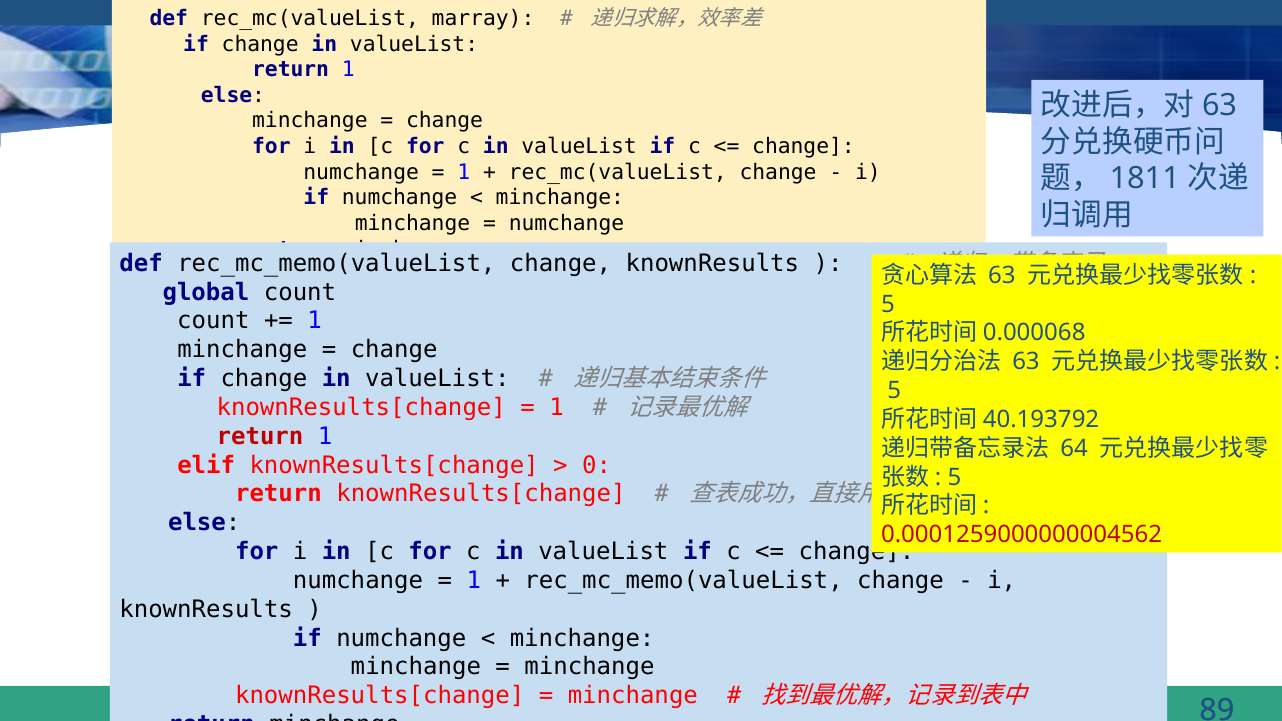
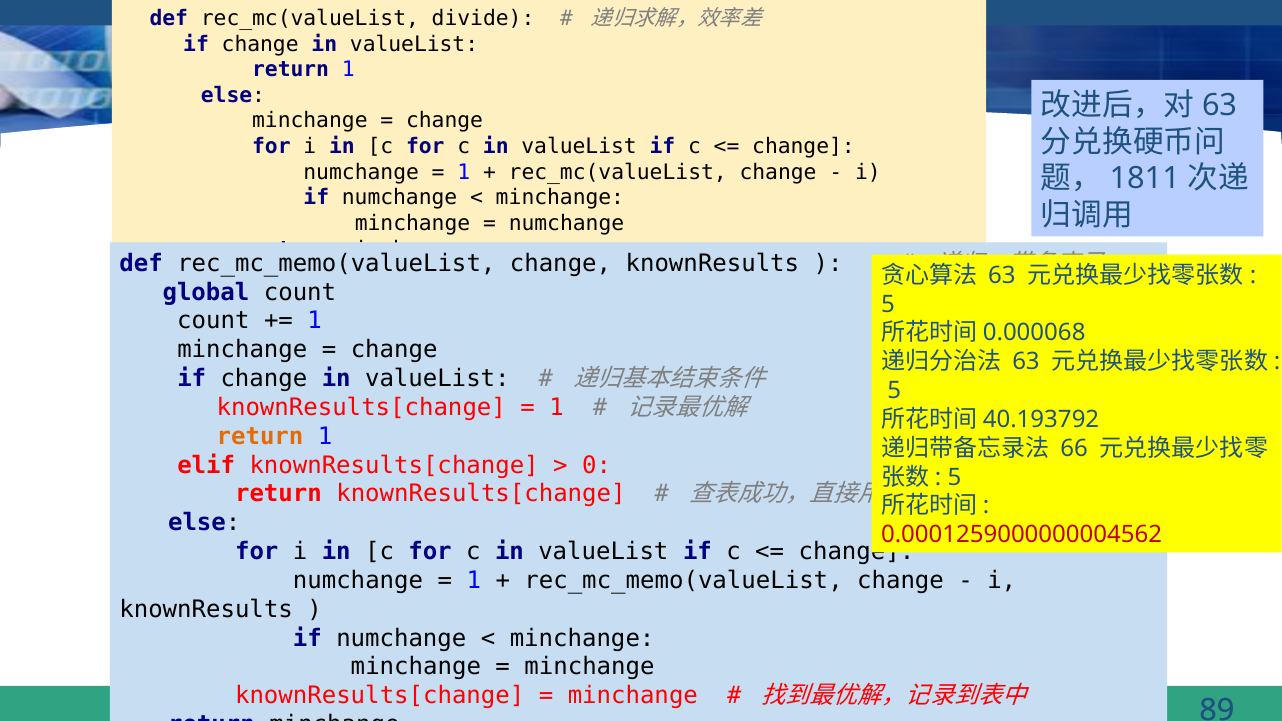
marray: marray -> divide (483, 18)
return colour: red -> orange (260, 437)
64: 64 -> 66 (1074, 449)
